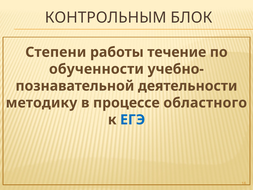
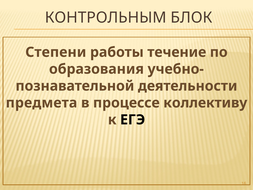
обученности: обученности -> образования (96, 69)
методику: методику -> предмета (41, 103)
областного: областного -> коллективу (205, 103)
ЕГЭ colour: blue -> black (133, 120)
